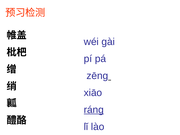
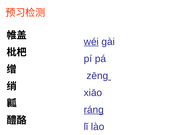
wéi underline: none -> present (91, 42)
